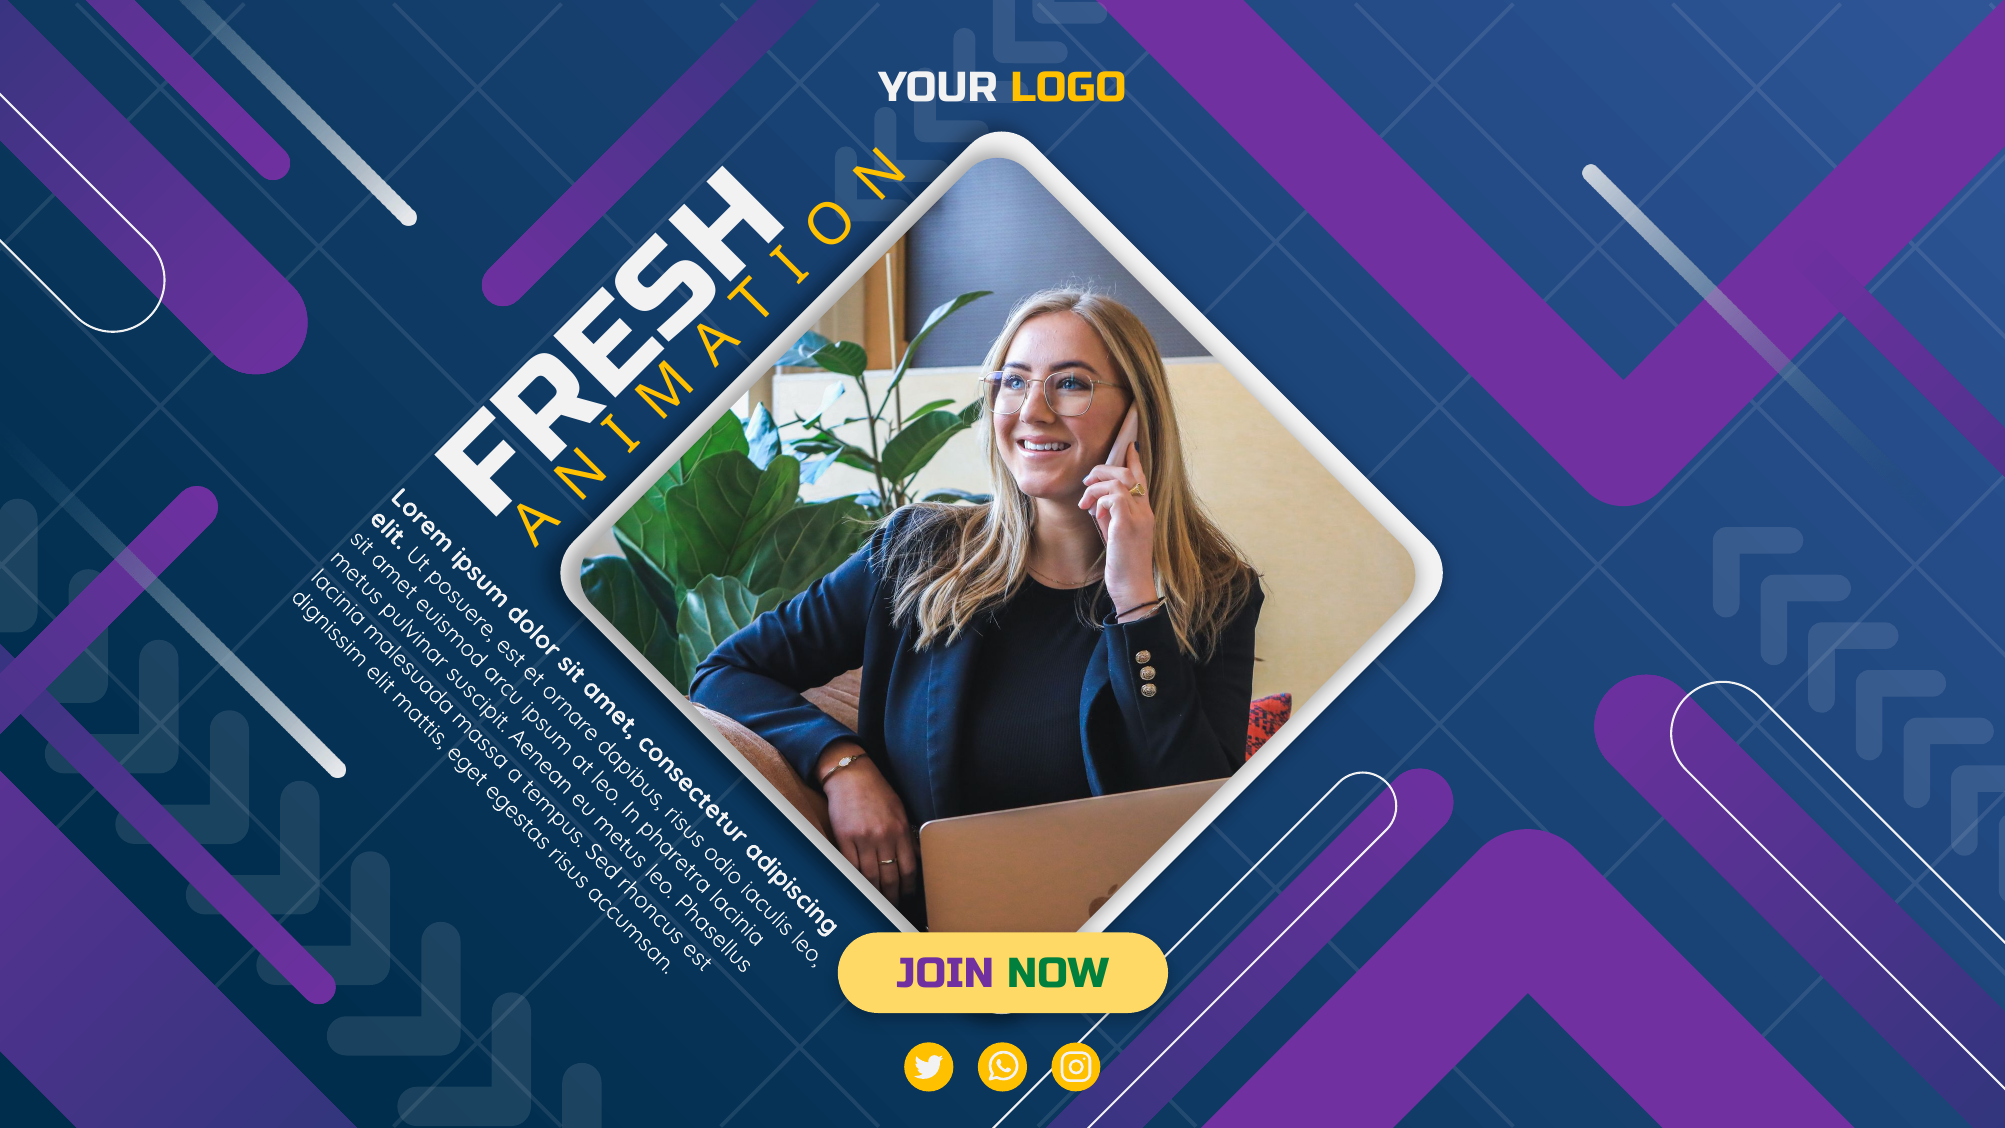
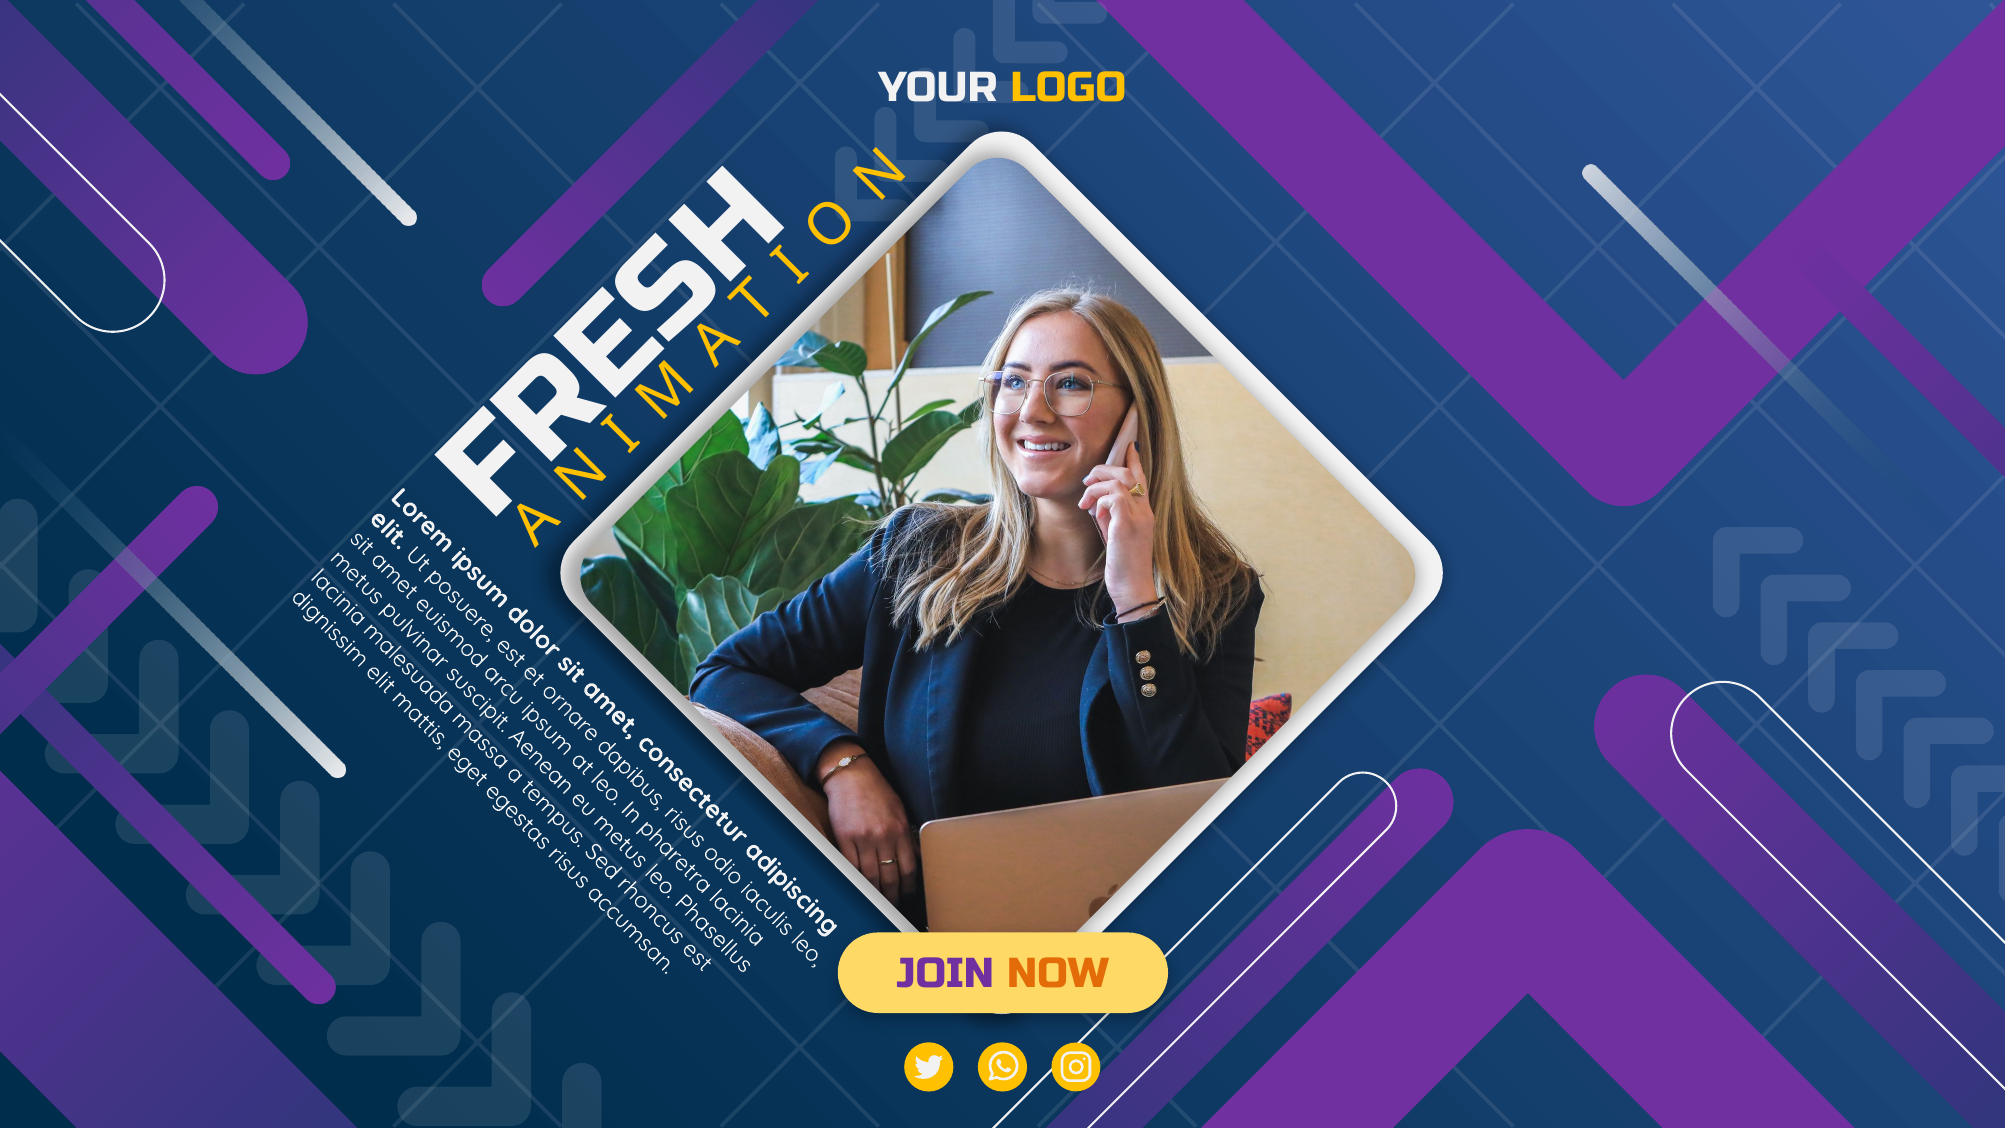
NOW colour: green -> orange (1058, 973)
